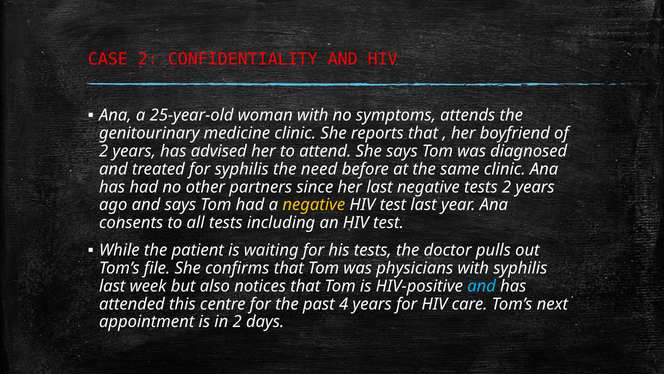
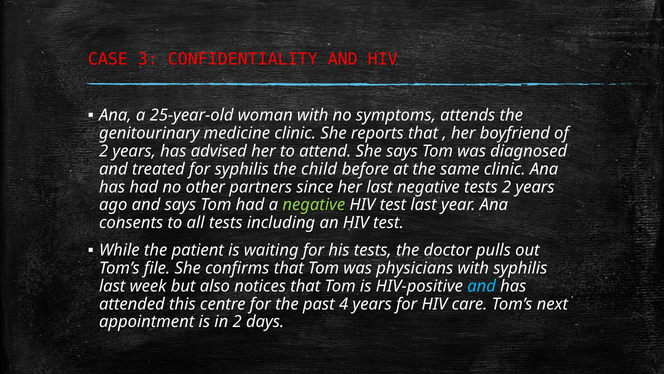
CASE 2: 2 -> 3 (148, 59)
need: need -> child (319, 169)
negative colour: yellow -> light green (314, 205)
